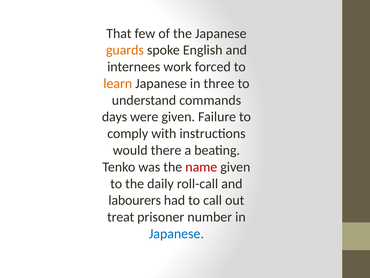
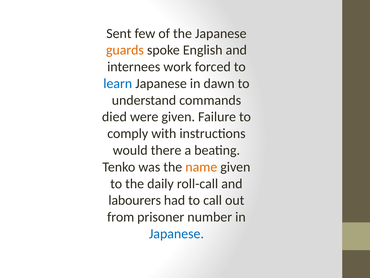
That: That -> Sent (119, 33)
learn colour: orange -> blue (118, 83)
three: three -> dawn (219, 83)
days: days -> died (114, 117)
name colour: red -> orange (201, 167)
treat: treat -> from (121, 217)
